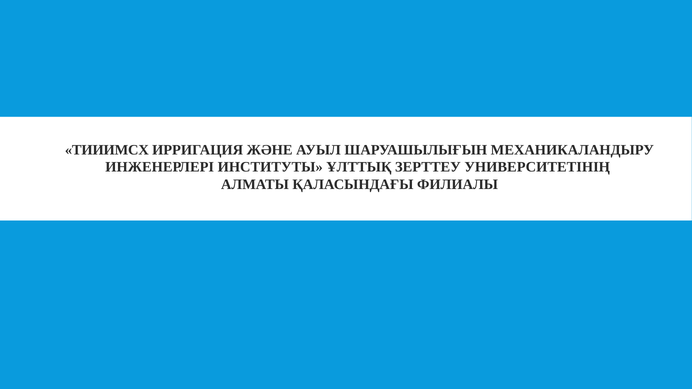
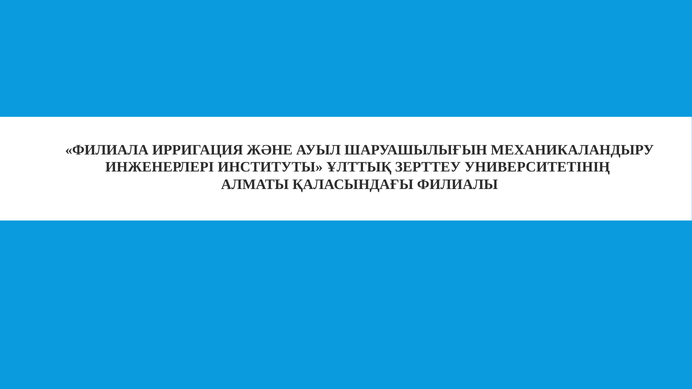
ТИИИМСХ: ТИИИМСХ -> ФИЛИАЛА (107, 150)
